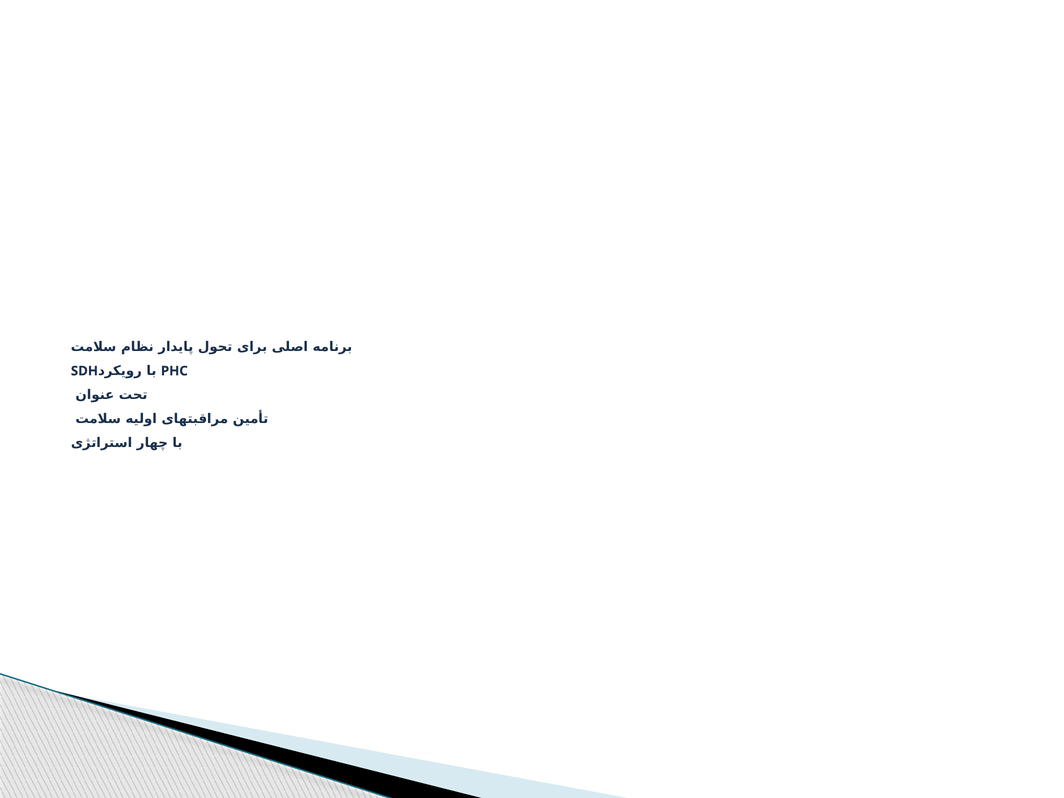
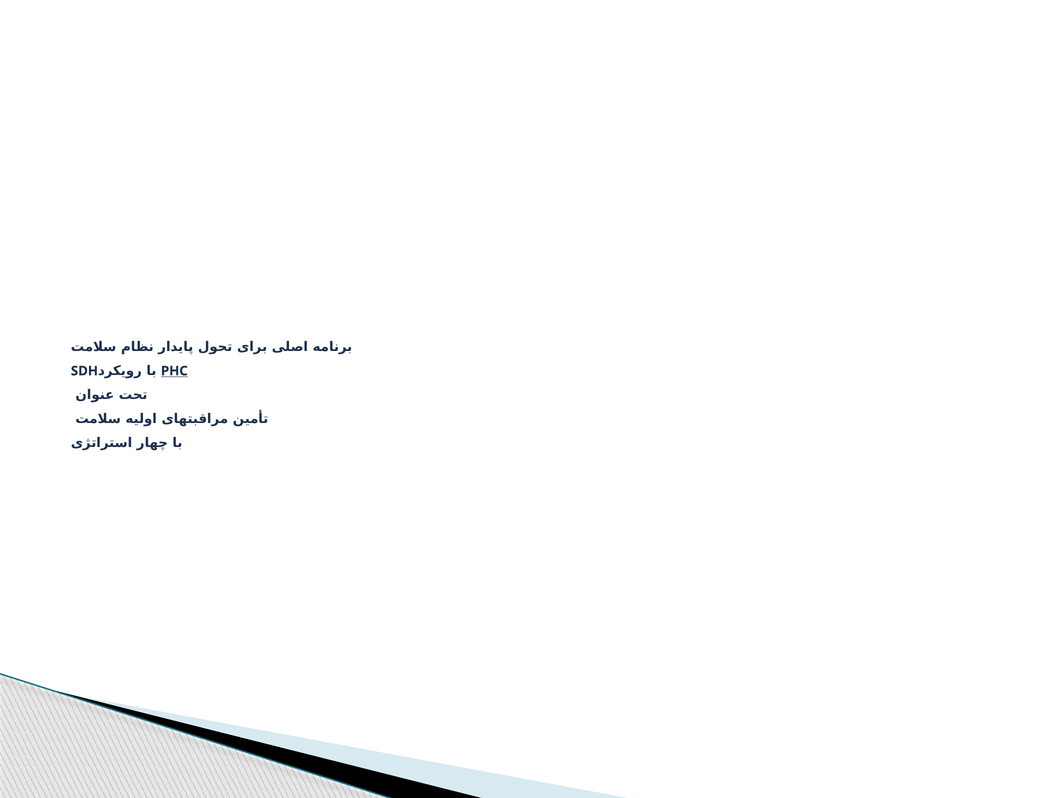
PHC underline: none -> present (174, 371)
